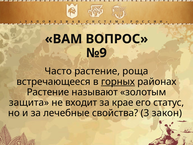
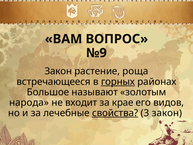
Часто: Часто -> Закон (58, 71)
Растение: Растение -> Большое (48, 92)
защита: защита -> народа (29, 102)
статус: статус -> видов (169, 102)
свойства underline: none -> present (115, 113)
